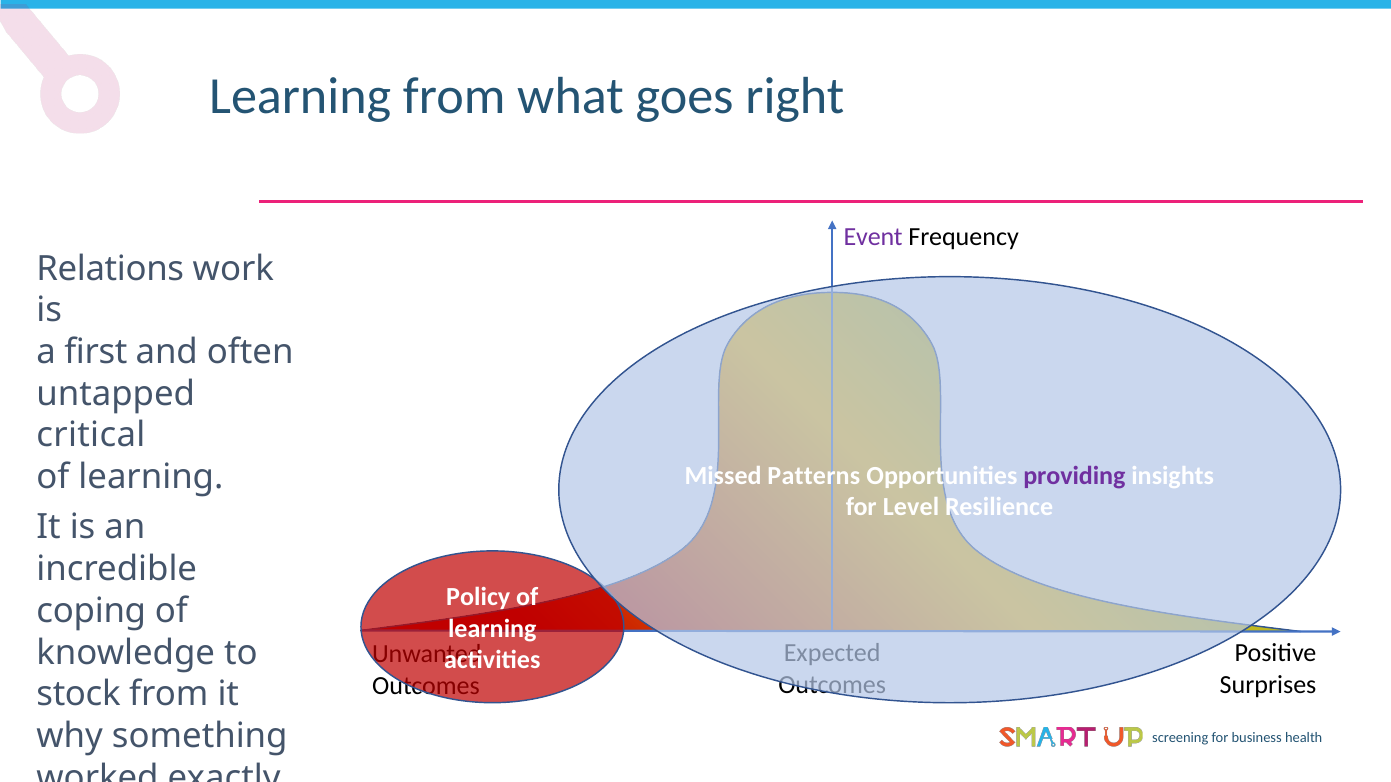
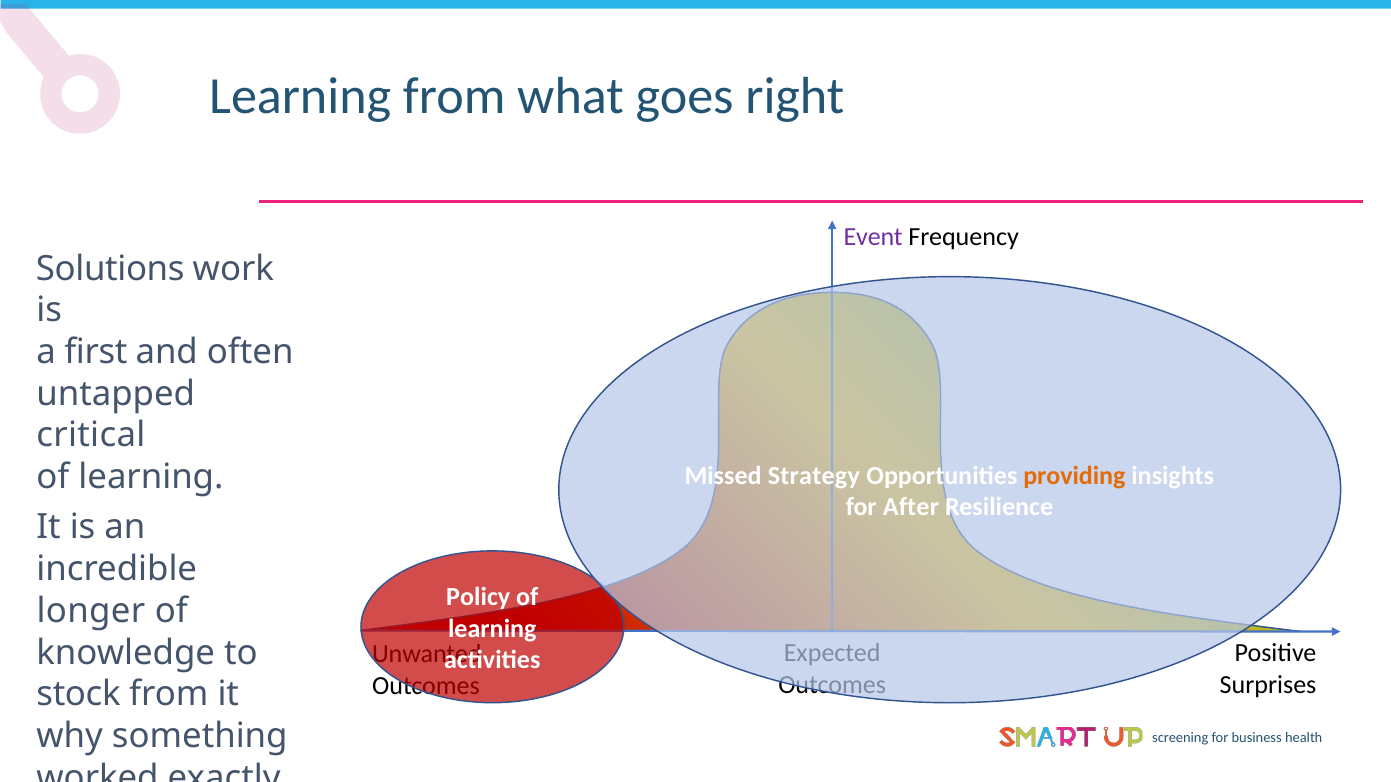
Relations: Relations -> Solutions (110, 269)
Patterns: Patterns -> Strategy (814, 476)
providing colour: purple -> orange (1074, 476)
Level: Level -> After (911, 507)
coping: coping -> longer (91, 611)
